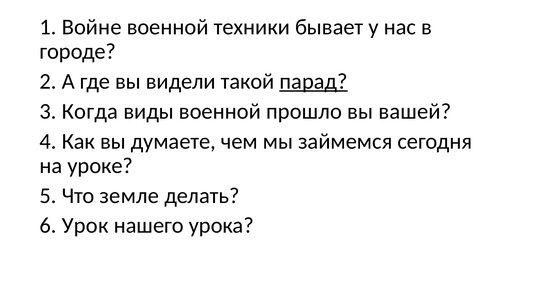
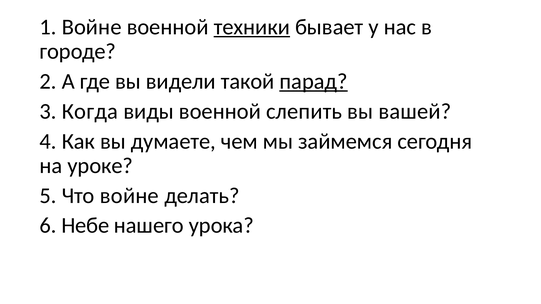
техники underline: none -> present (252, 27)
прошло: прошло -> слепить (304, 111)
Что земле: земле -> войне (129, 196)
Урок: Урок -> Небе (85, 226)
